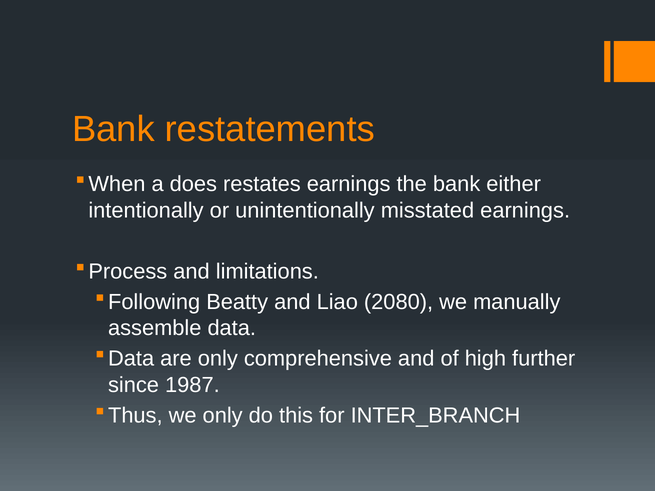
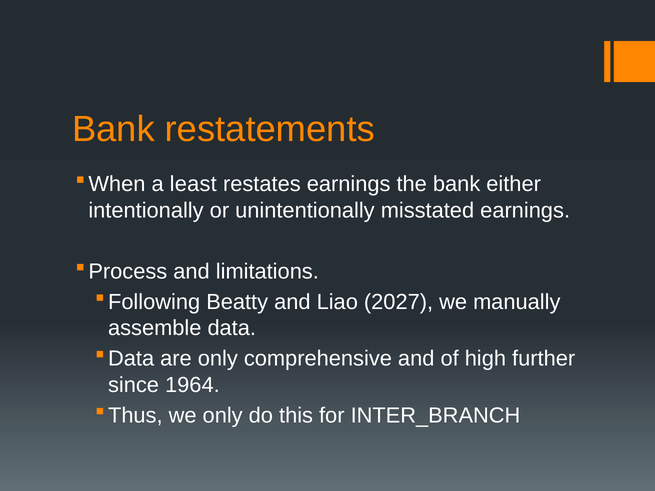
does: does -> least (193, 184)
2080: 2080 -> 2027 (399, 302)
1987: 1987 -> 1964 (192, 385)
